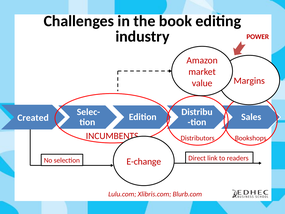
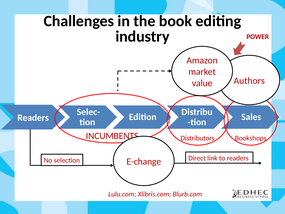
Margins: Margins -> Authors (249, 81)
Created: Created -> Readers (33, 118)
